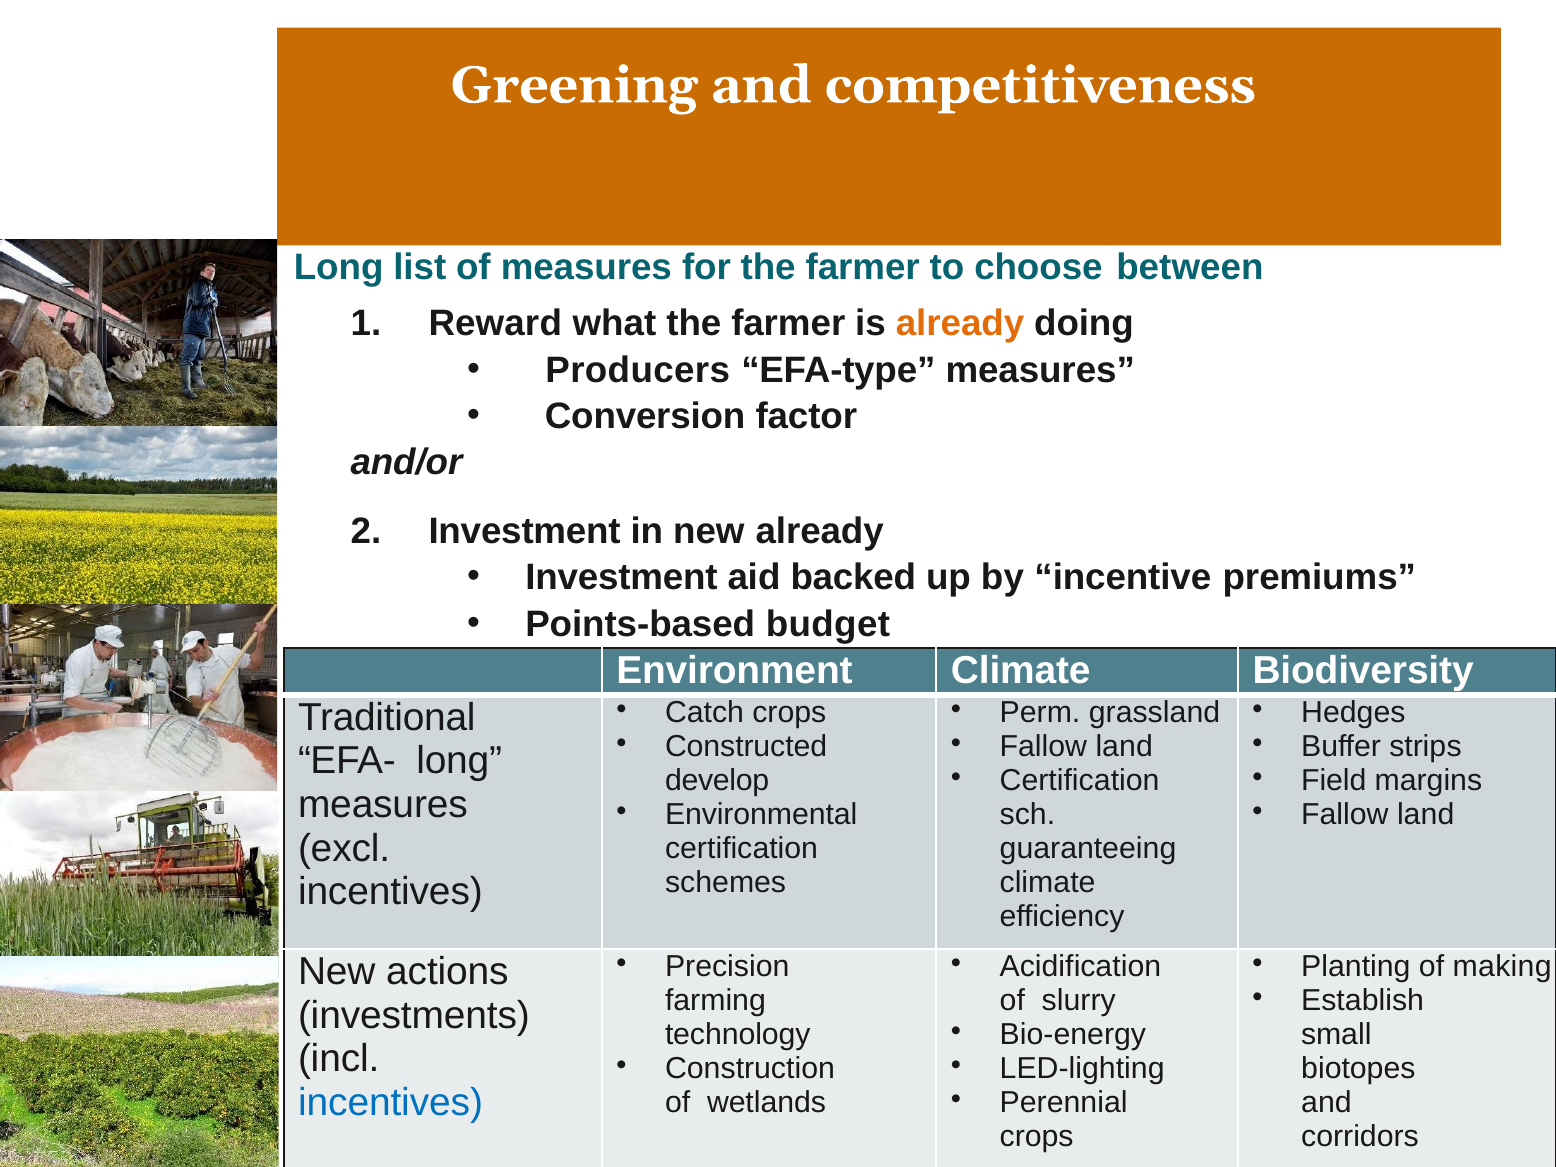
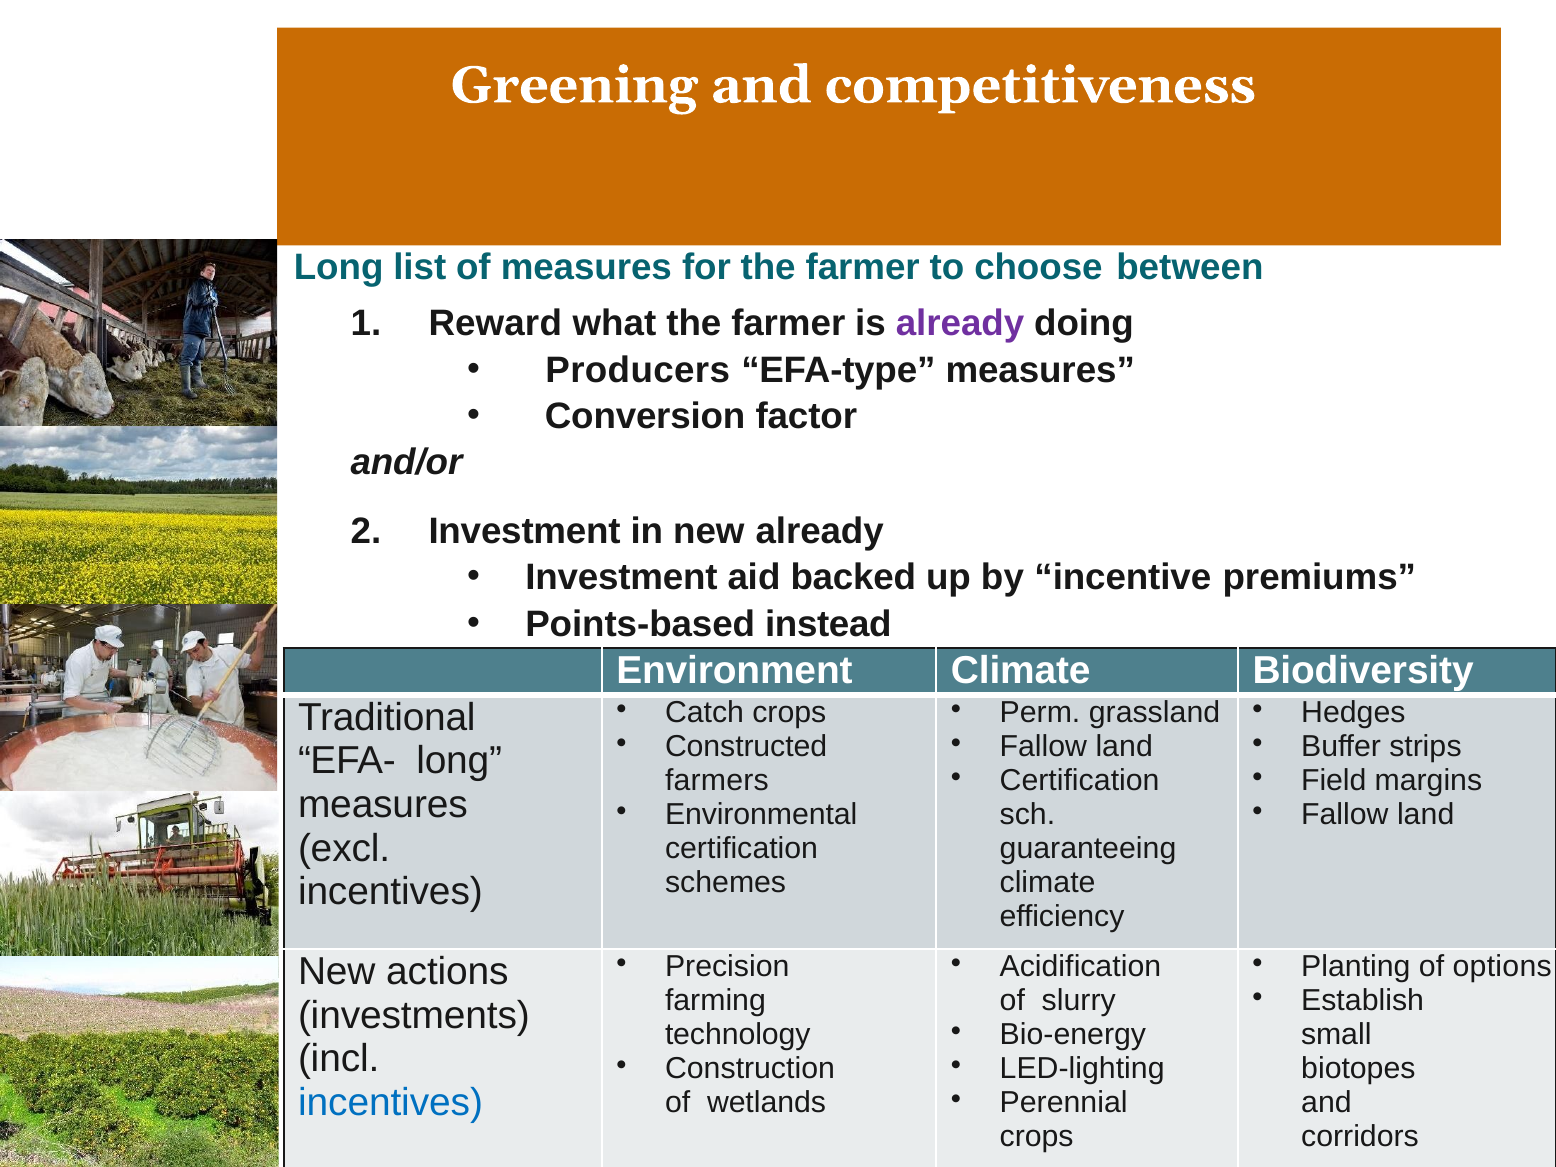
already colour: orange -> purple (960, 324)
budget: budget -> instead (828, 624)
develop: develop -> farmers (717, 781)
making: making -> options (1502, 967)
